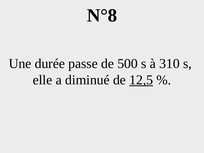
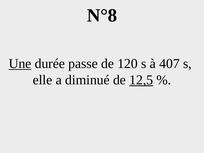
Une underline: none -> present (20, 64)
500: 500 -> 120 (128, 64)
310: 310 -> 407 (169, 64)
